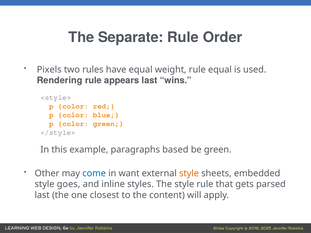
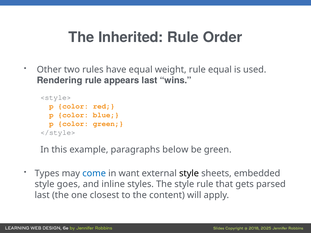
Separate: Separate -> Inherited (131, 37)
Pixels: Pixels -> Other (49, 70)
based: based -> below (175, 150)
Other: Other -> Types (47, 173)
style colour: orange -> black (189, 173)
